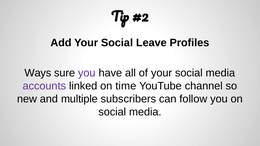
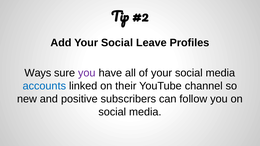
accounts colour: purple -> blue (44, 86)
time: time -> their (126, 86)
multiple: multiple -> positive (79, 99)
